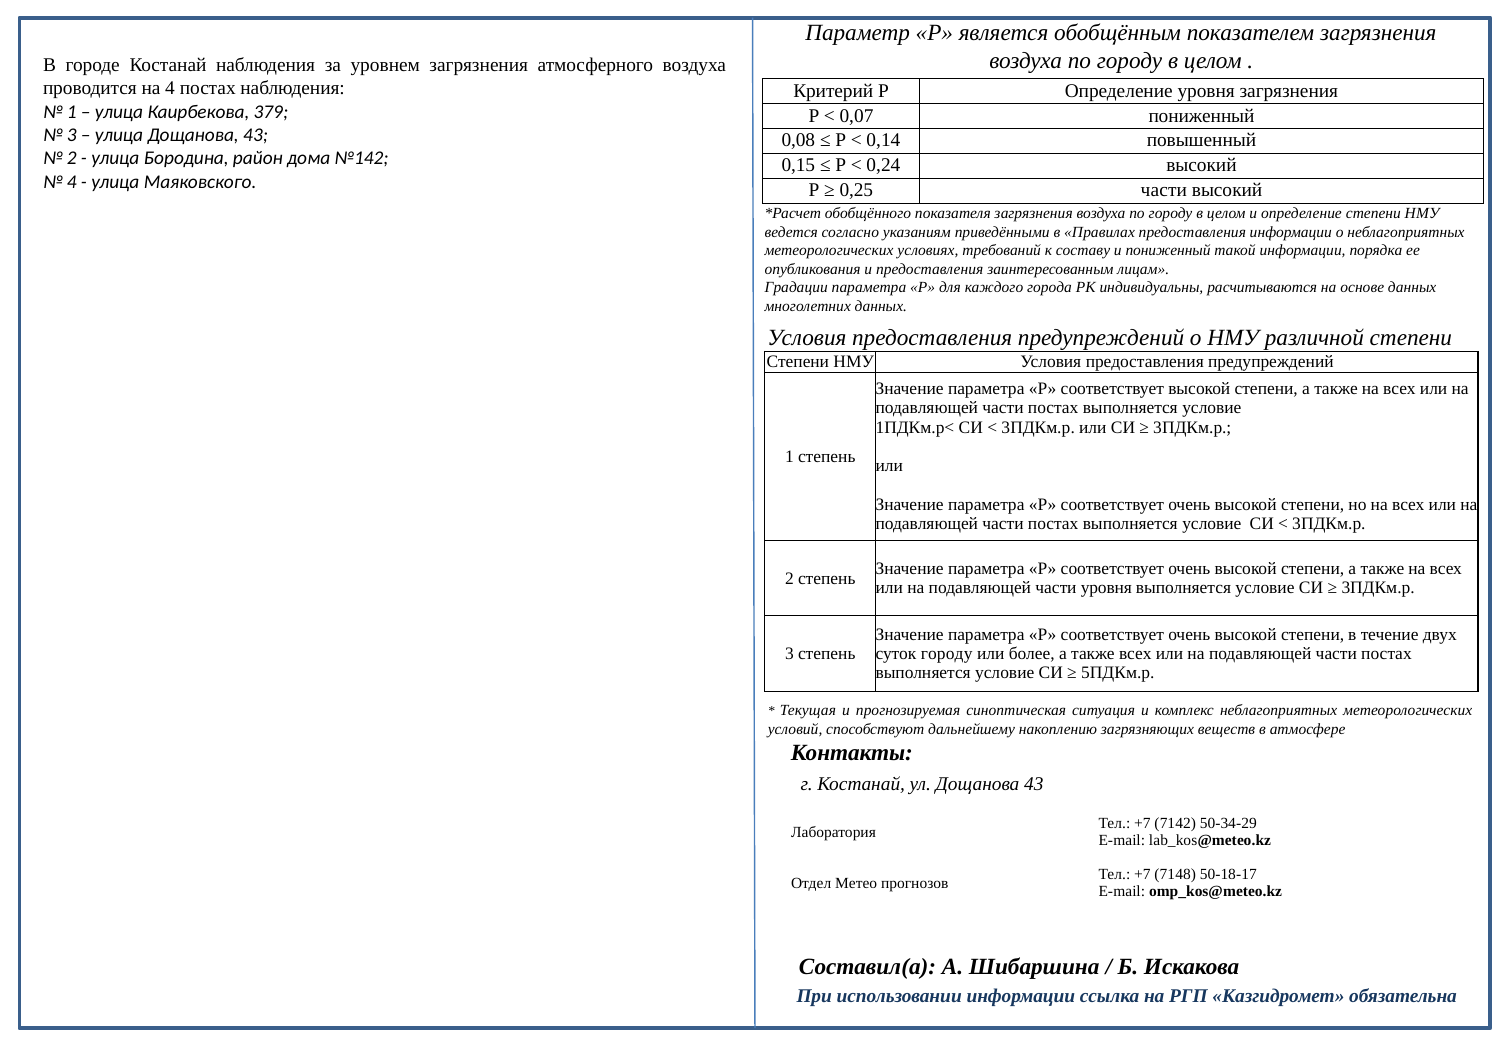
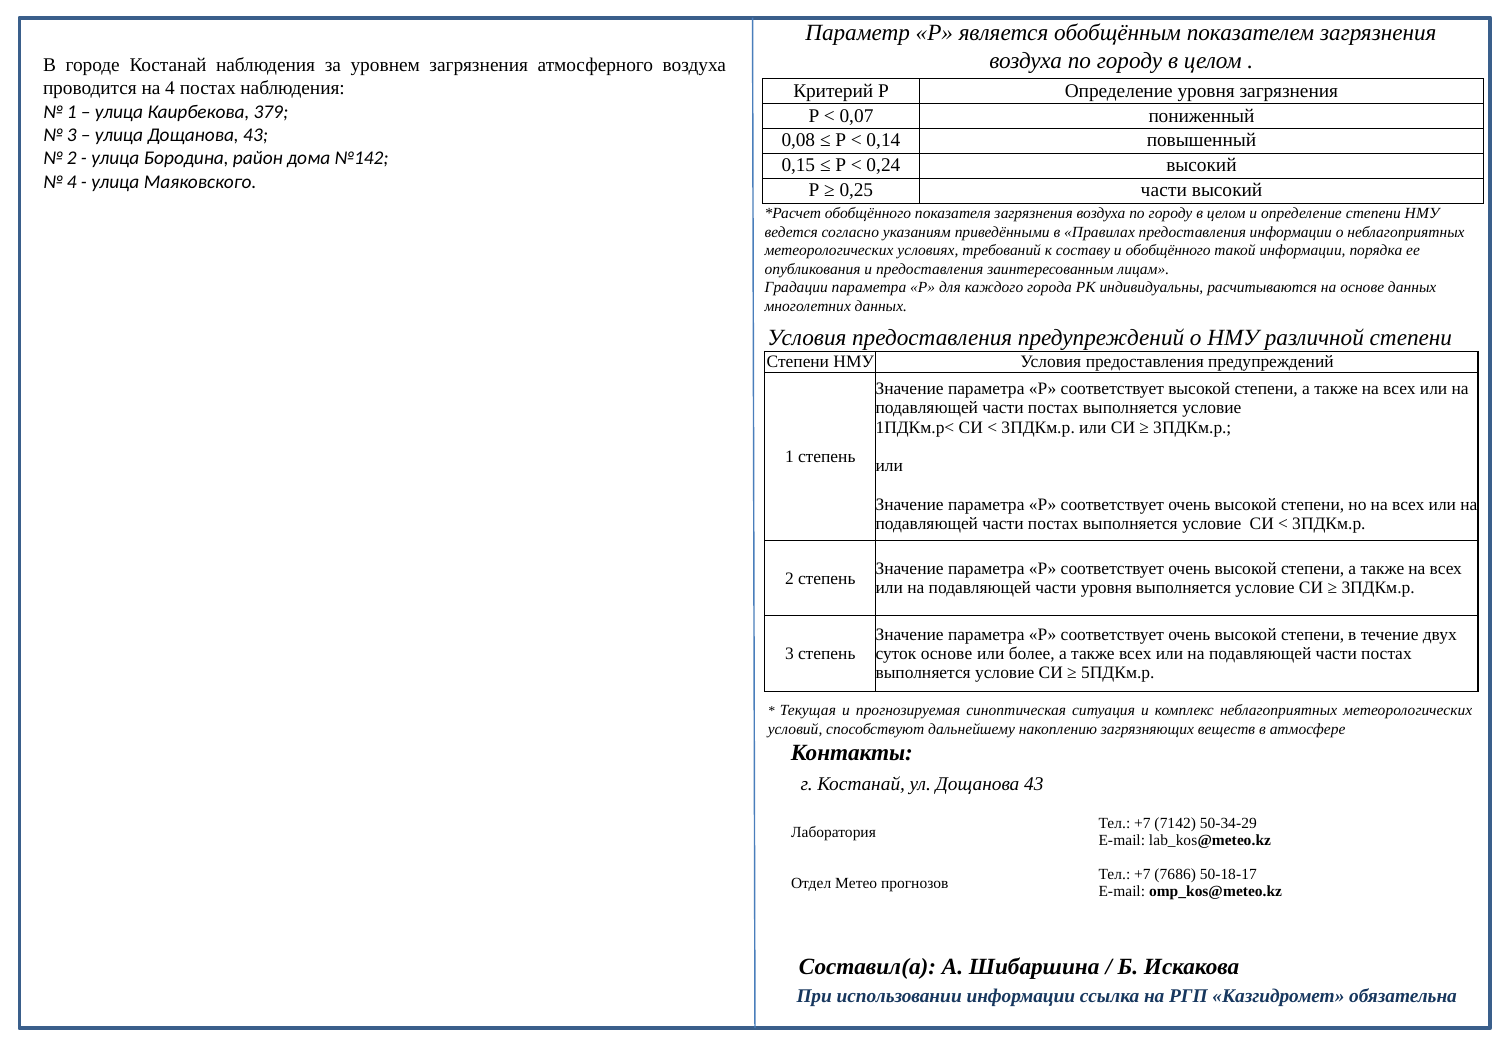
и пониженный: пониженный -> обобщённого (1168, 251)
суток городу: городу -> основе (947, 653)
7148: 7148 -> 7686 (1175, 874)
